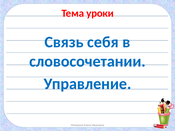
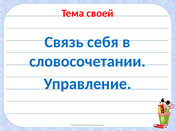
уроки: уроки -> своей (100, 13)
